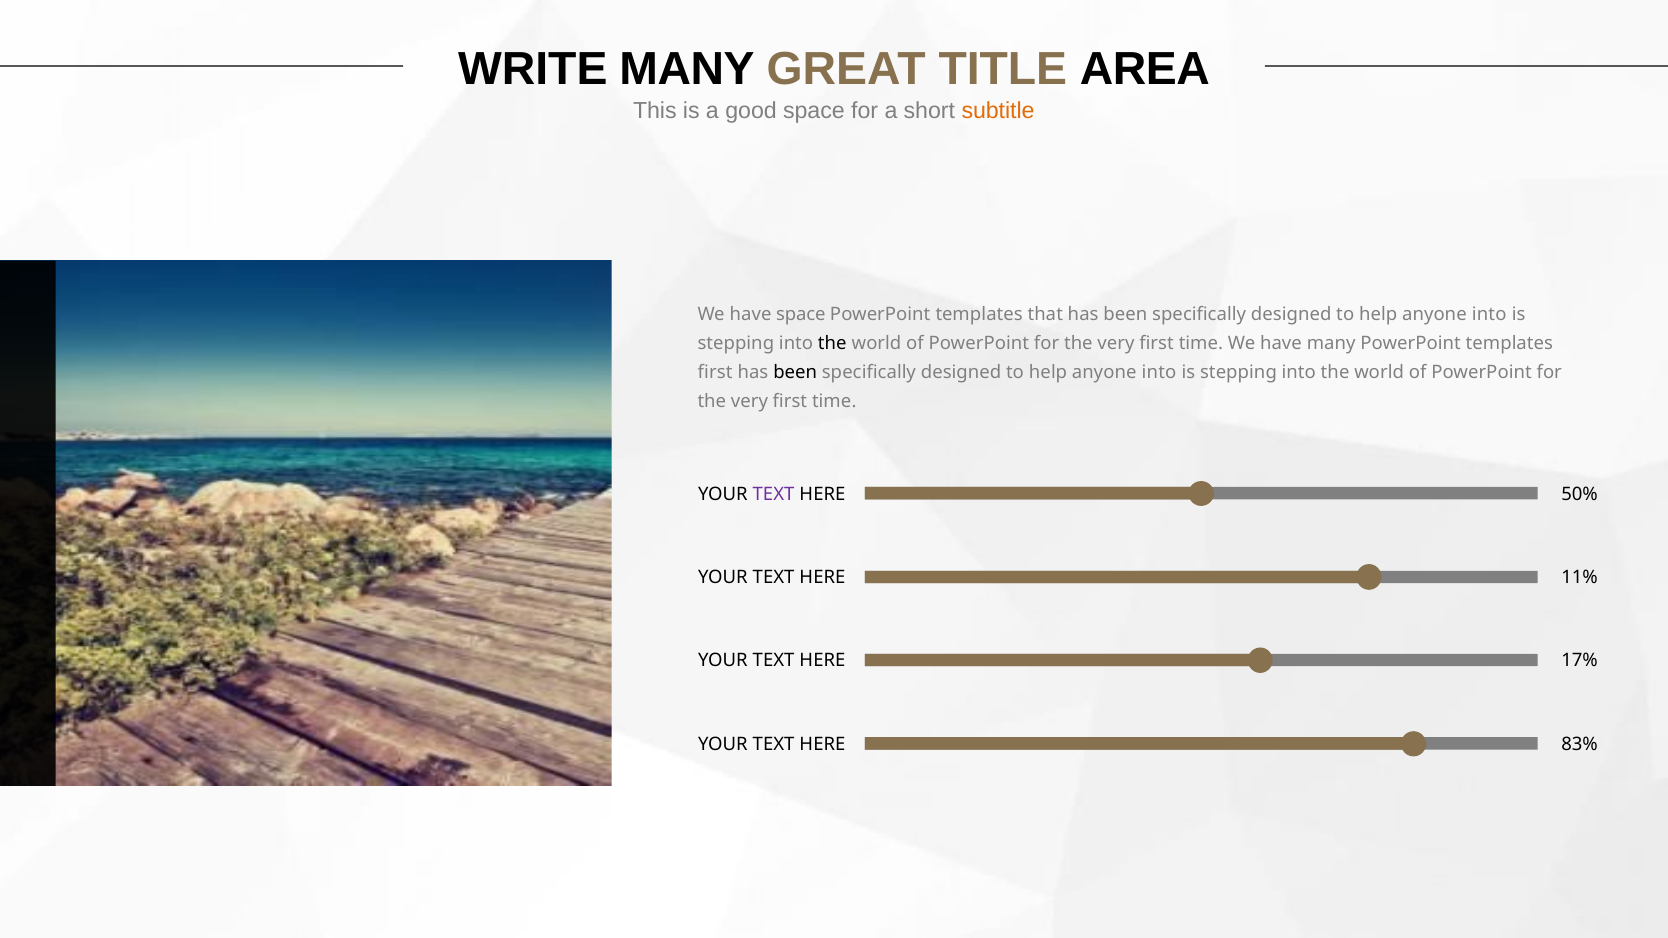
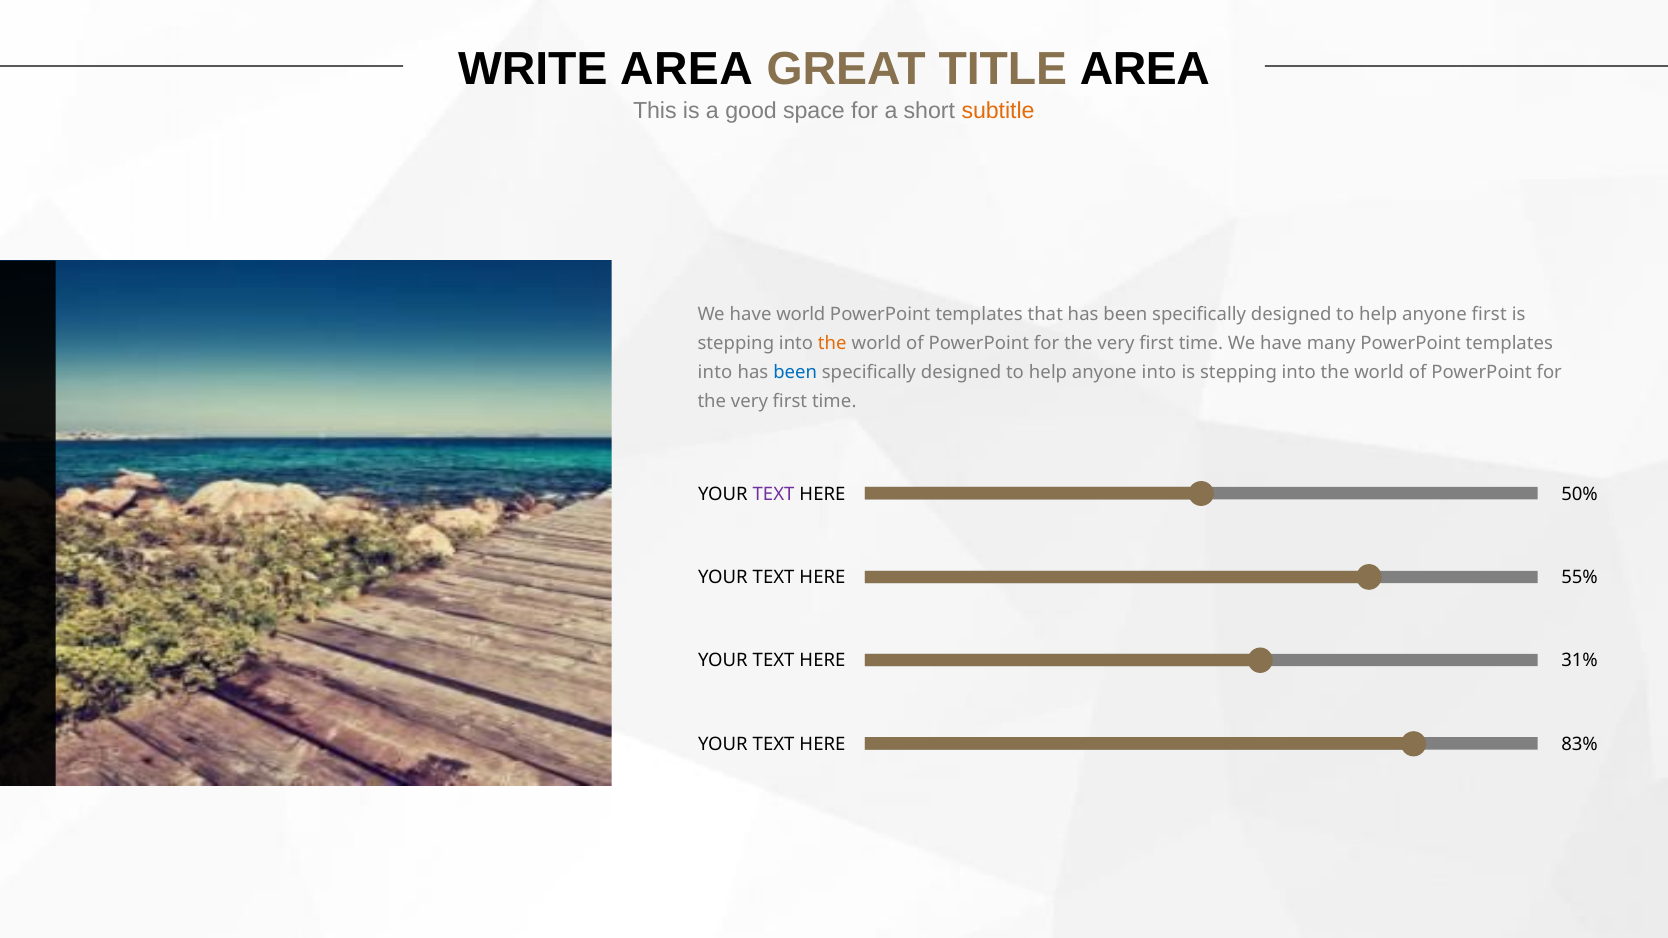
WRITE MANY: MANY -> AREA (686, 69)
have space: space -> world (801, 314)
into: into -> first (1489, 314)
the colour: black -> orange (832, 343)
first: first -> into (715, 372)
been colour: black -> blue (795, 372)
11%: 11% -> 55% (1580, 577)
17%: 17% -> 31% (1580, 661)
